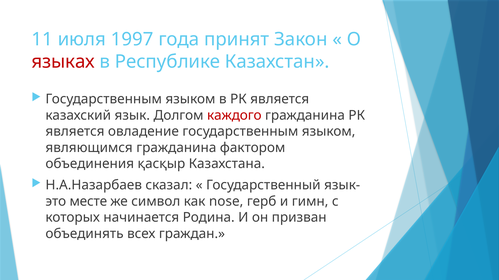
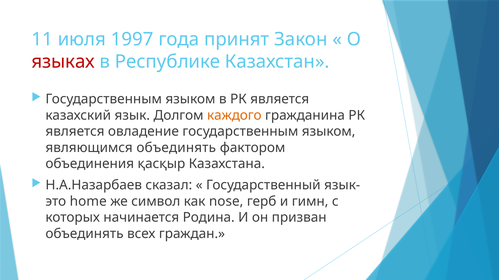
каждого colour: red -> orange (234, 116)
являющимся гражданина: гражданина -> объединять (176, 148)
месте: месте -> home (88, 202)
